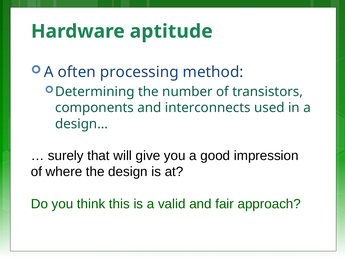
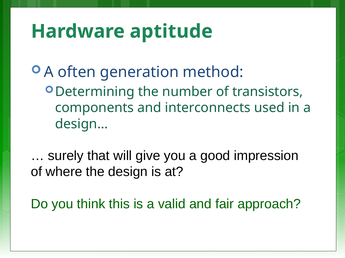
processing: processing -> generation (139, 72)
